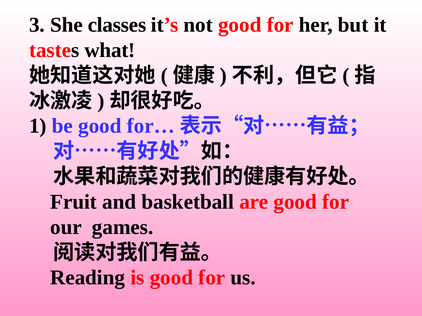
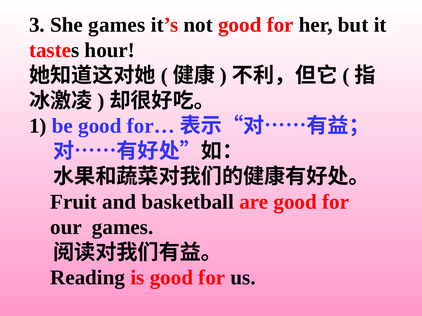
She classes: classes -> games (117, 25)
what: what -> hour (110, 50)
